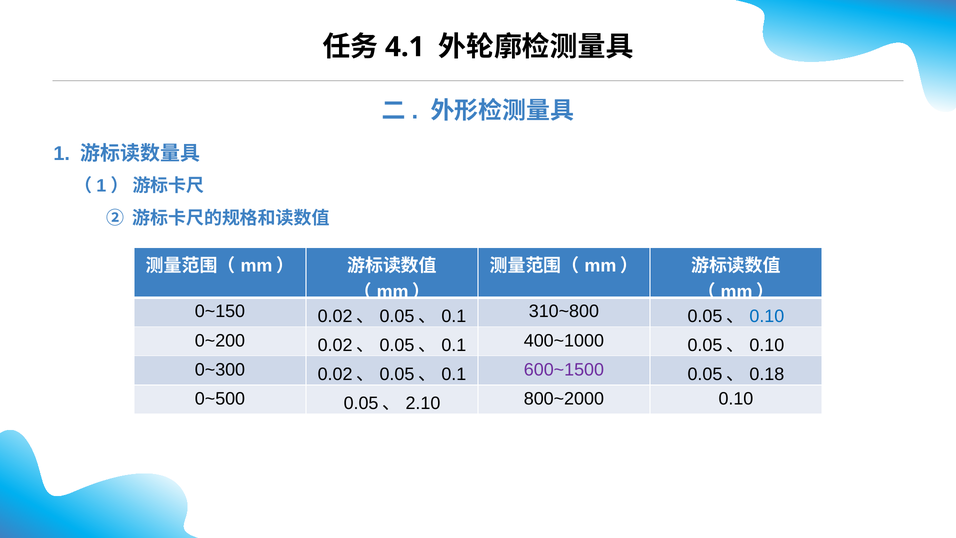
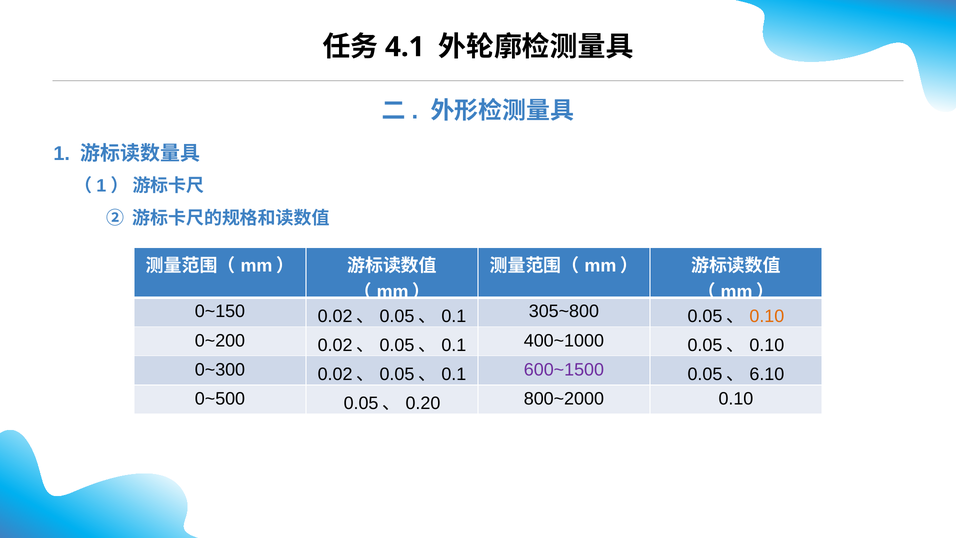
310~800: 310~800 -> 305~800 (564, 311)
0.10 colour: blue -> orange (767, 316)
0.18: 0.18 -> 6.10 (767, 374)
2.10: 2.10 -> 0.20 (423, 403)
